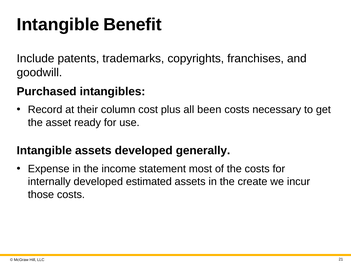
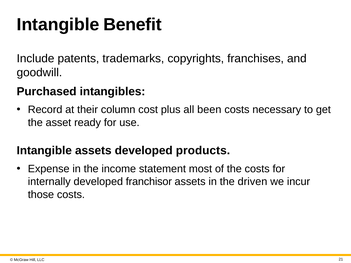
generally: generally -> products (203, 151)
estimated: estimated -> franchisor (149, 182)
create: create -> driven (252, 182)
